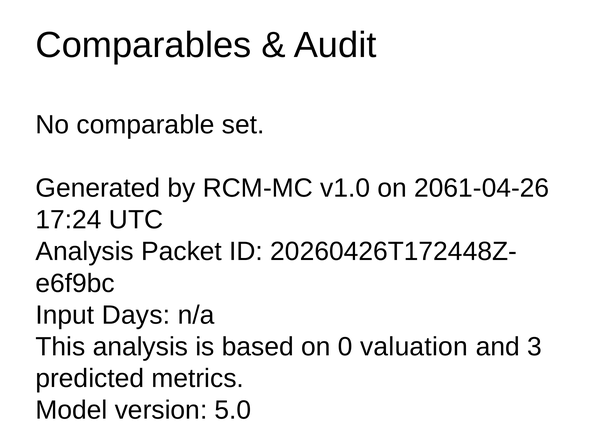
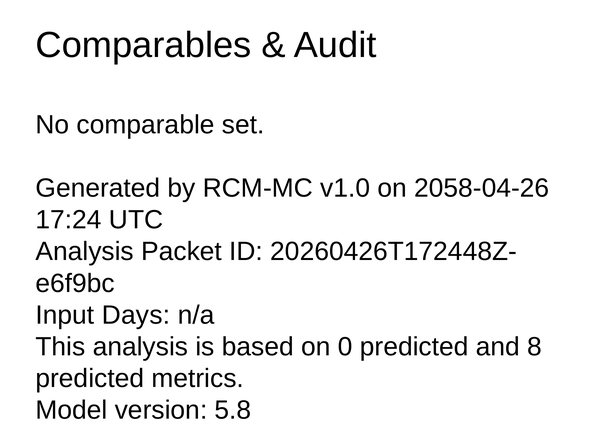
2061-04-26: 2061-04-26 -> 2058-04-26 (482, 188)
0 valuation: valuation -> predicted (414, 346)
3: 3 -> 8 (535, 346)
5.0: 5.0 -> 5.8 (233, 410)
